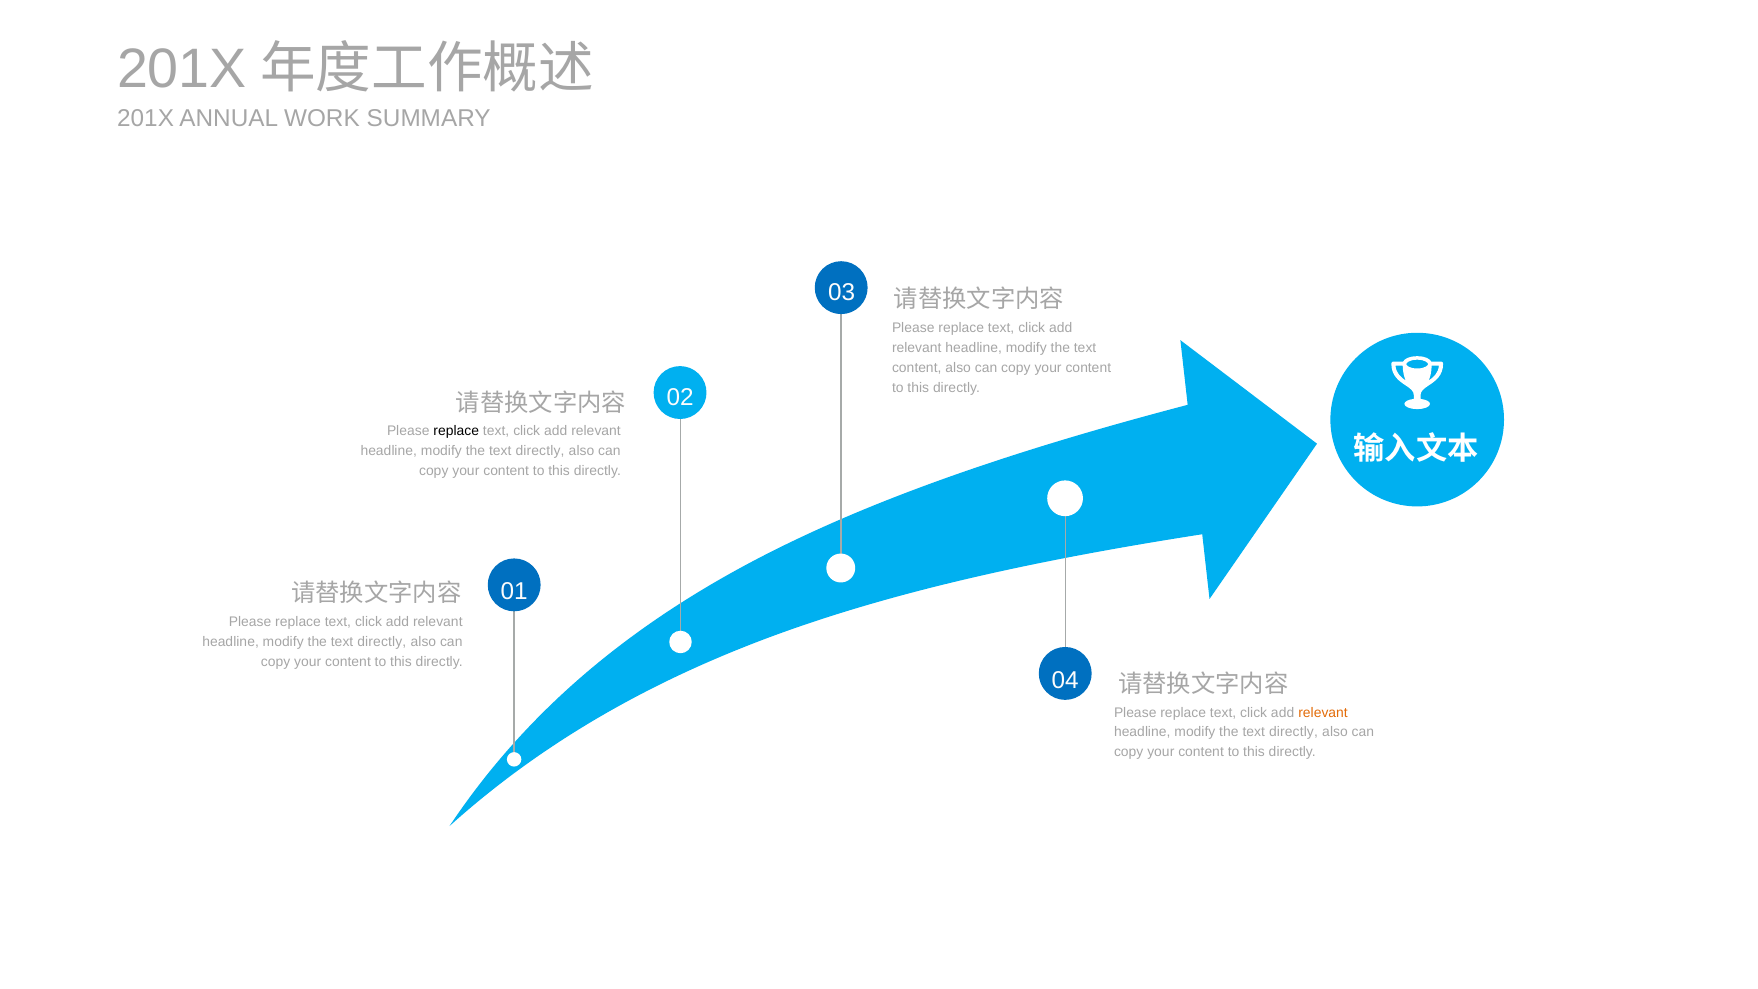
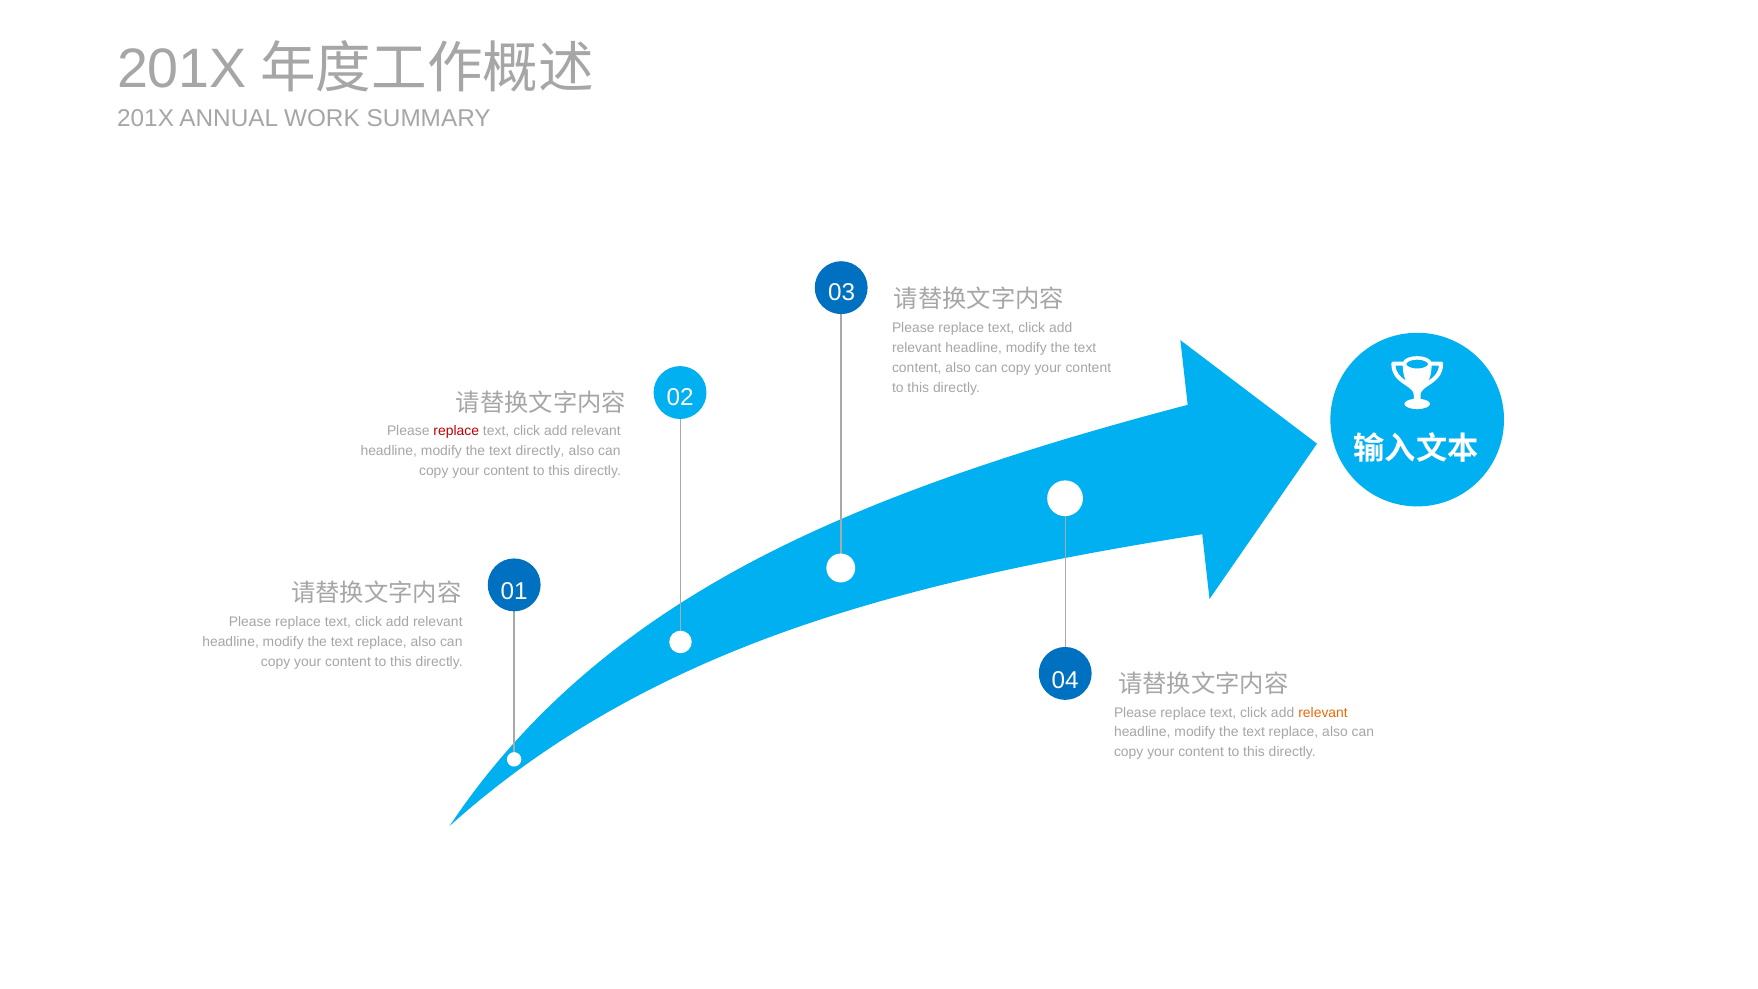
replace colour: black -> red (456, 431)
directly: directly -> replace (382, 641)
directly: directly -> replace (1294, 732)
